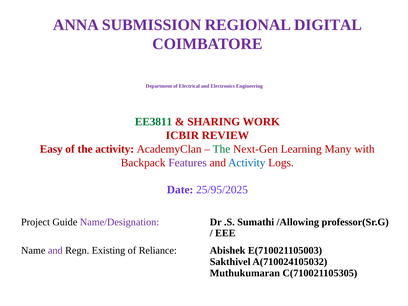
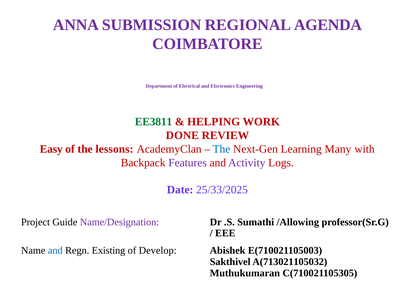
DIGITAL: DIGITAL -> AGENDA (328, 25)
SHARING: SHARING -> HELPING (214, 122)
ICBIR: ICBIR -> DONE (182, 135)
the activity: activity -> lessons (115, 149)
The colour: green -> blue (222, 149)
Activity colour: blue -> purple (247, 163)
25/95/2025: 25/95/2025 -> 25/33/2025 (222, 190)
and colour: purple -> blue (55, 251)
Reliance: Reliance -> Develop (158, 251)
A(710024105032: A(710024105032 -> A(713021105032 (290, 262)
